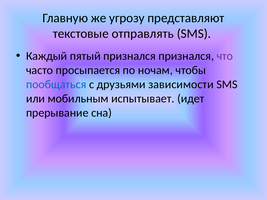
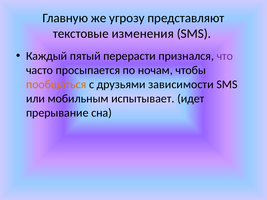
отправлять: отправлять -> изменения (143, 34)
пятый признался: признался -> перерасти (129, 56)
пообщаться colour: blue -> orange (56, 84)
